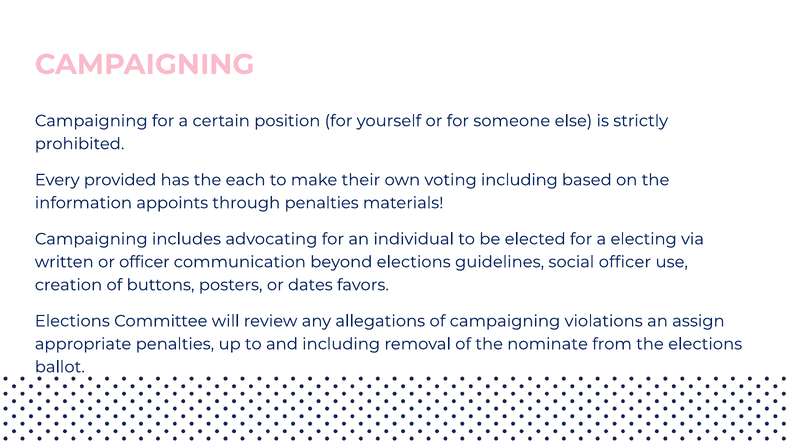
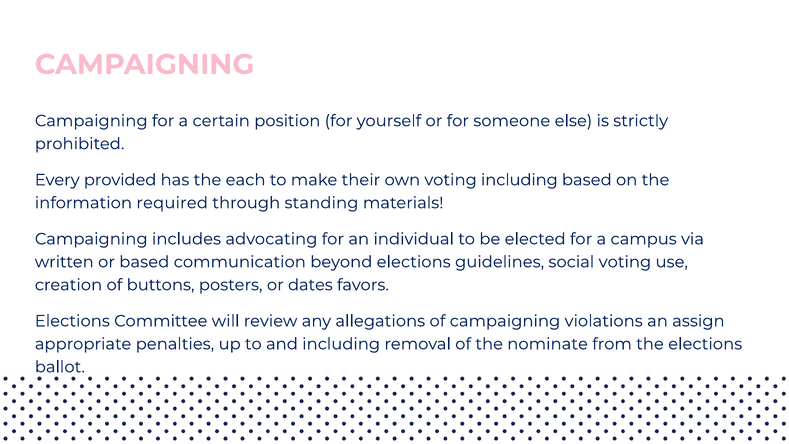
appoints: appoints -> required (172, 203)
through penalties: penalties -> standing (321, 203)
electing: electing -> campus (644, 239)
or officer: officer -> based (144, 262)
social officer: officer -> voting (625, 262)
